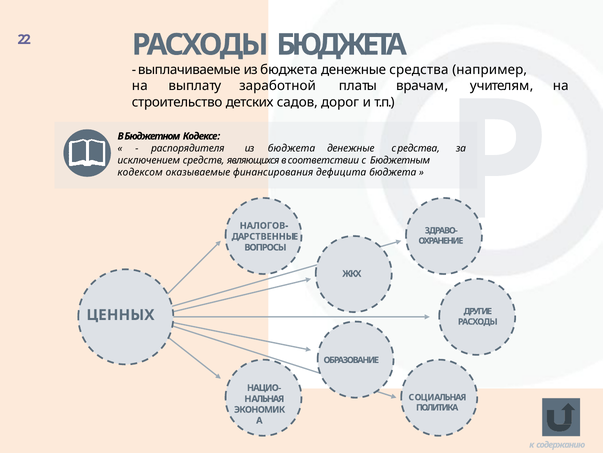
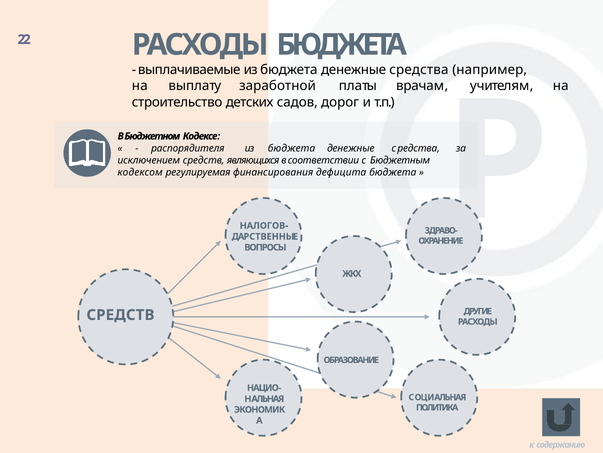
оказываемые: оказываемые -> регулируемая (198, 172)
ЦЕННЫХ: ЦЕННЫХ -> СРЕДСТВ (120, 314)
